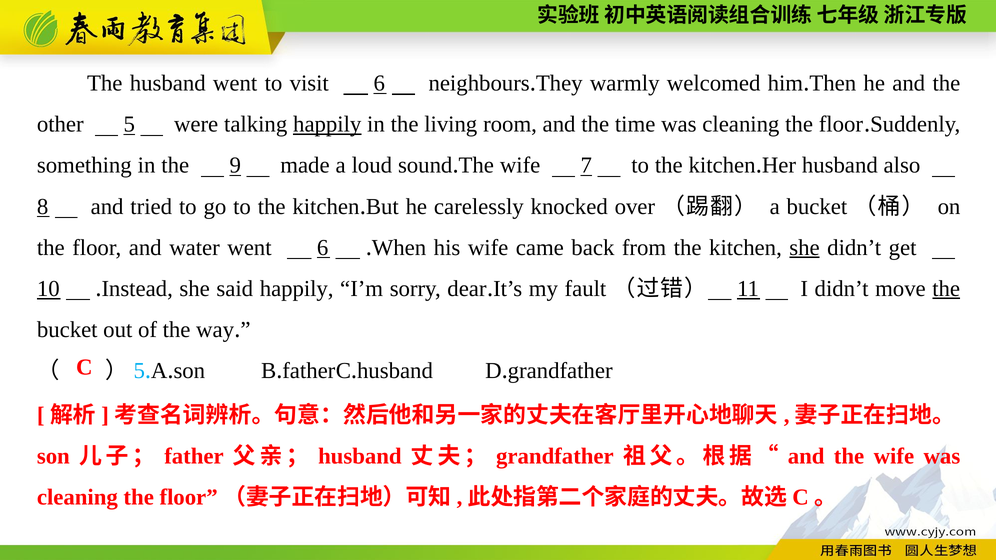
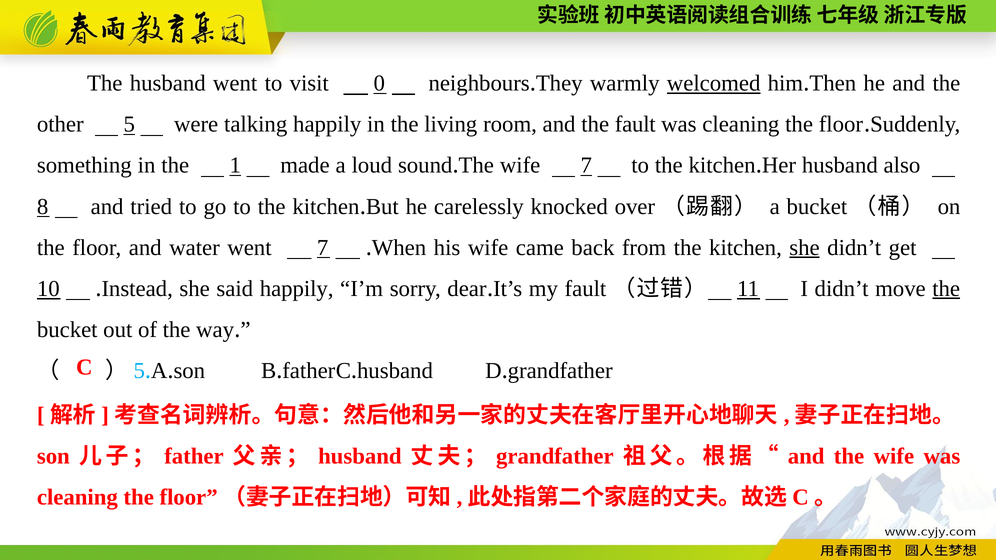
visit 6: 6 -> 0 (379, 83)
welcomed underline: none -> present (714, 83)
happily underline: present -> none (327, 124)
the time: time -> fault (635, 124)
9: 9 -> 1 (235, 166)
went 6: 6 -> 7 (323, 248)
